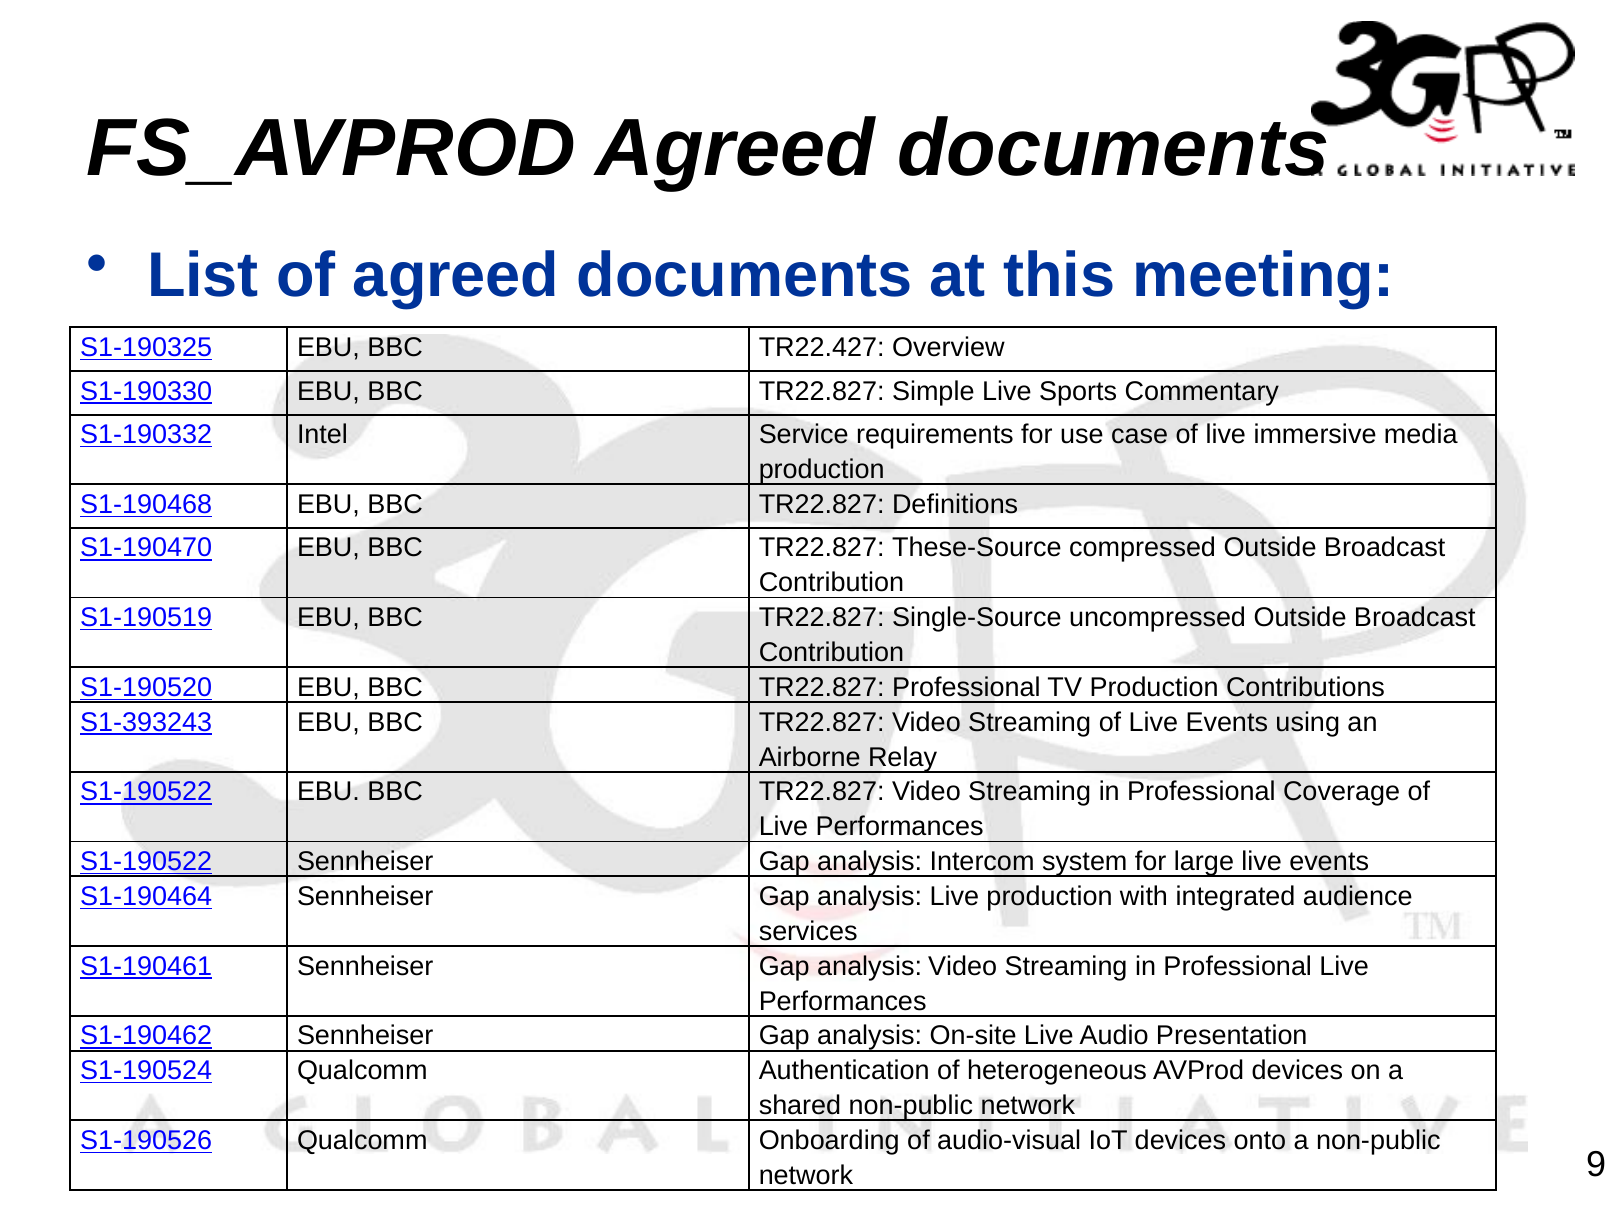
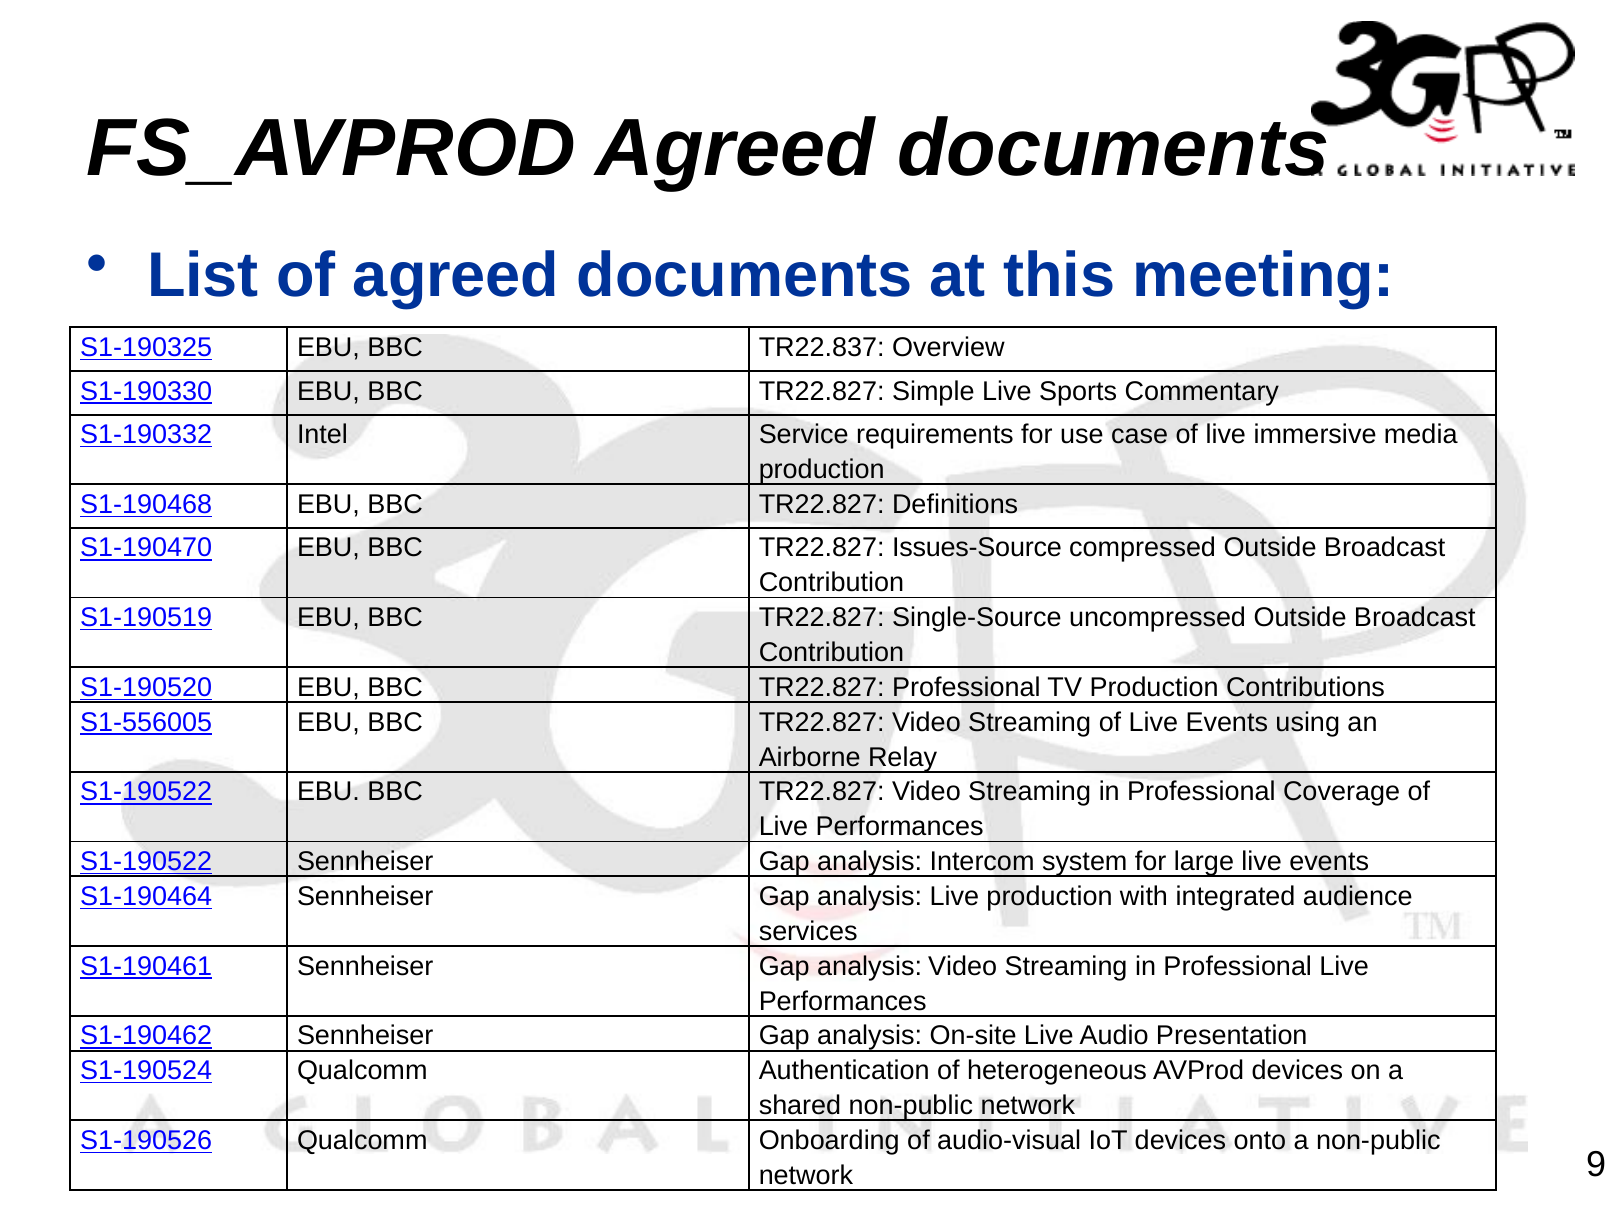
TR22.427: TR22.427 -> TR22.837 (822, 347)
These-Source: These-Source -> Issues-Source (977, 548)
S1-393243: S1-393243 -> S1-556005 (146, 722)
